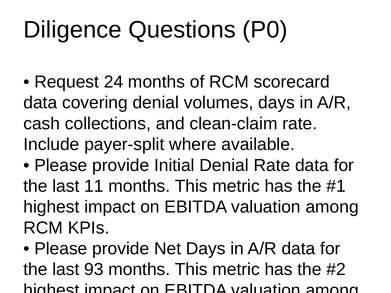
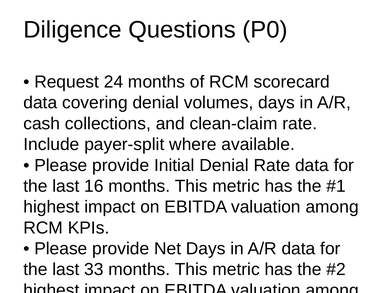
11: 11 -> 16 (94, 186)
93: 93 -> 33 (94, 270)
